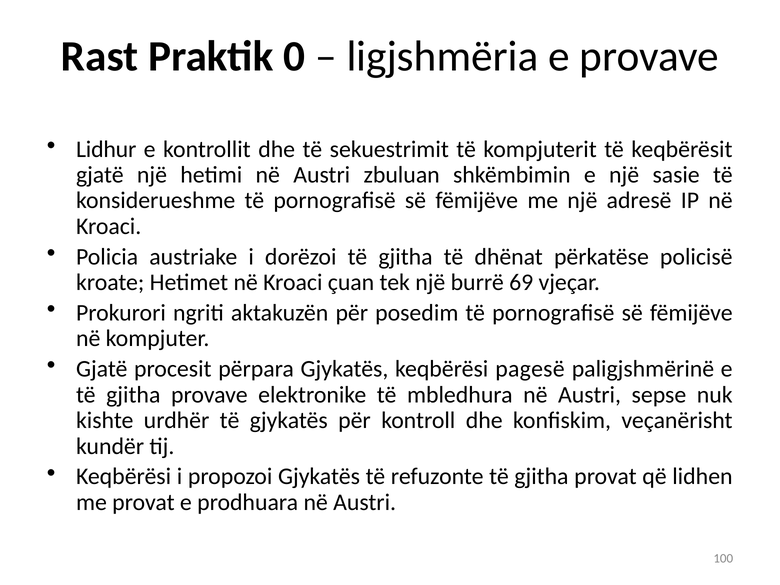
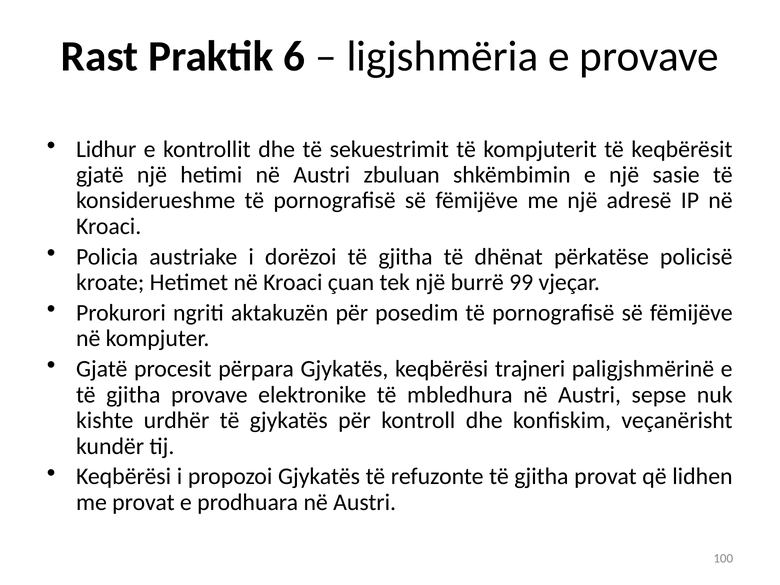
0: 0 -> 6 (294, 56)
69: 69 -> 99 (521, 282)
pagesë: pagesë -> trajneri (530, 369)
